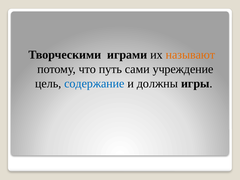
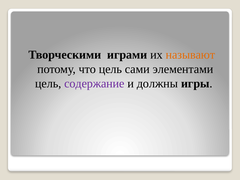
что путь: путь -> цель (110, 69)
учреждение: учреждение -> элементами (183, 69)
содержание colour: blue -> purple (94, 84)
